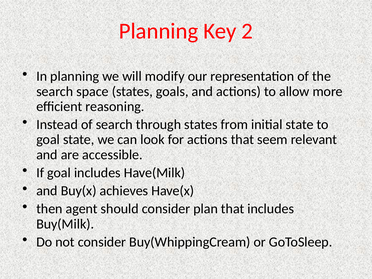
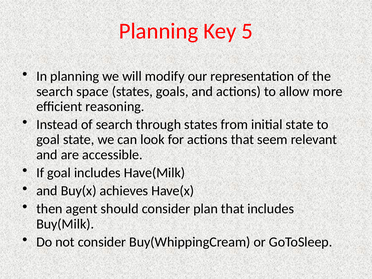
2: 2 -> 5 (247, 31)
